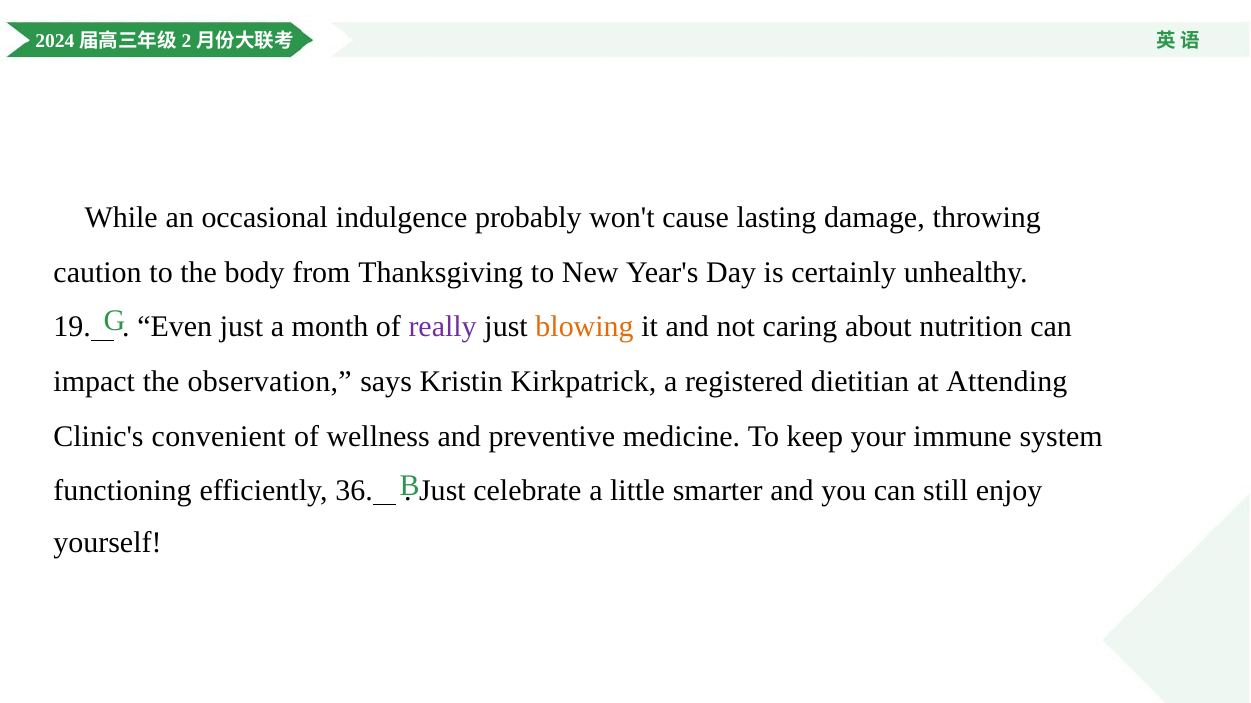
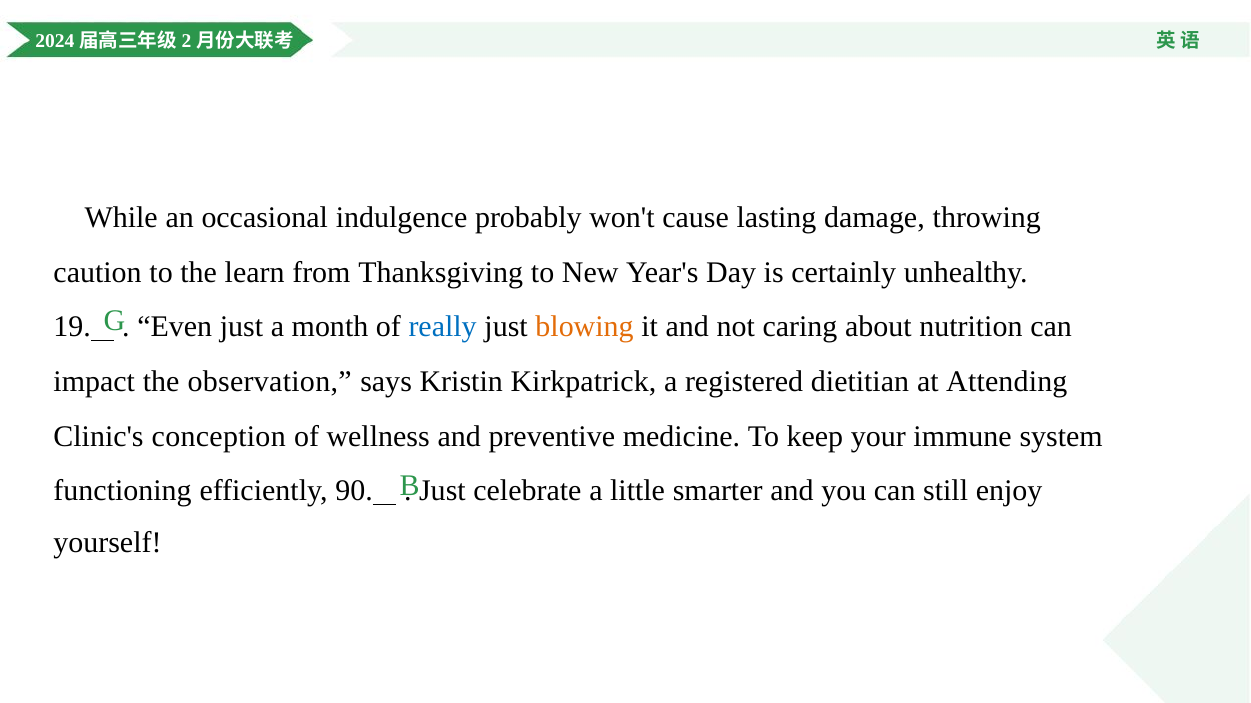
body: body -> learn (255, 272)
really colour: purple -> blue (443, 327)
convenient: convenient -> conception (219, 437)
36: 36 -> 90 (354, 491)
